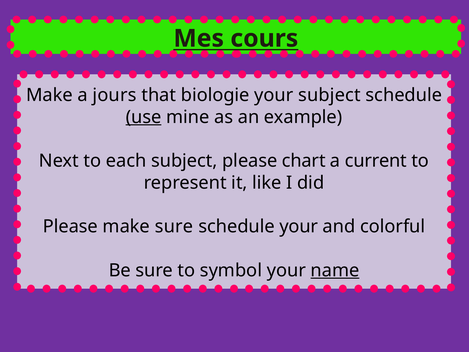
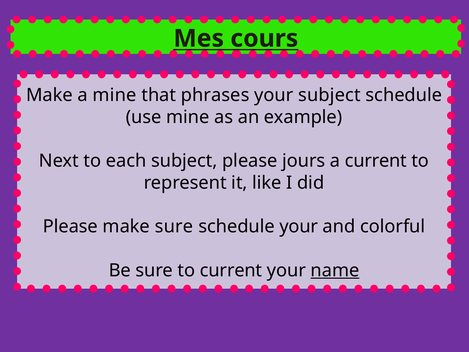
a jours: jours -> mine (114, 95)
biologie: biologie -> phrases (215, 95)
use underline: present -> none (144, 117)
chart: chart -> jours (304, 161)
to symbol: symbol -> current (231, 270)
